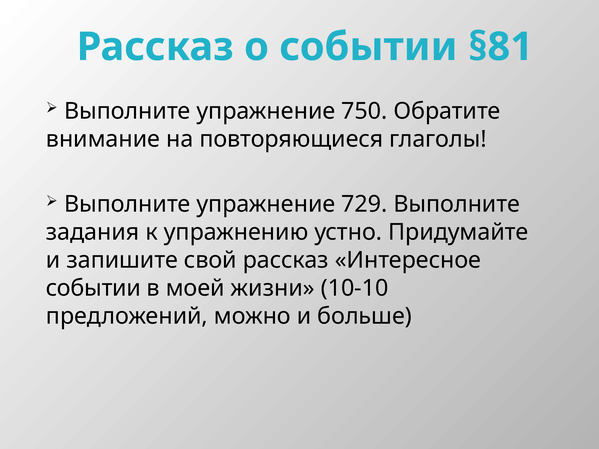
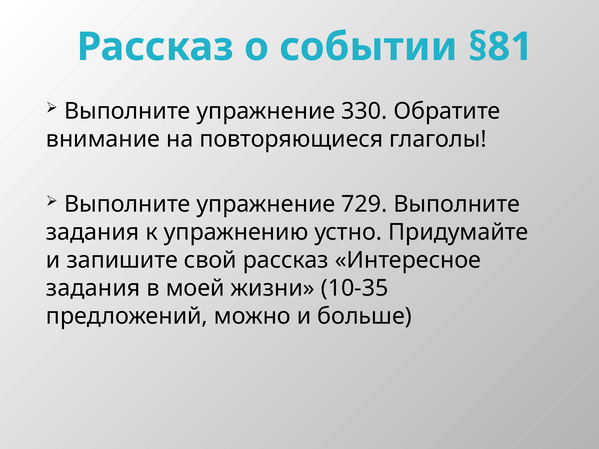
750: 750 -> 330 (364, 111)
событии: событии -> задания (93, 288)
10-10: 10-10 -> 10-35 (355, 288)
